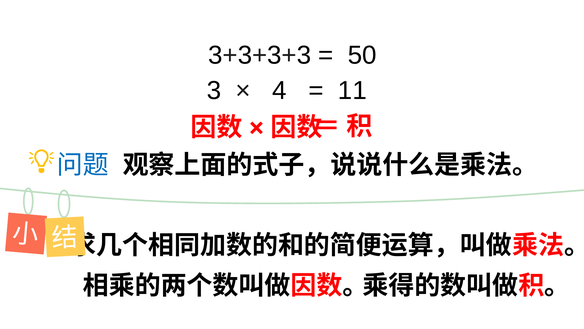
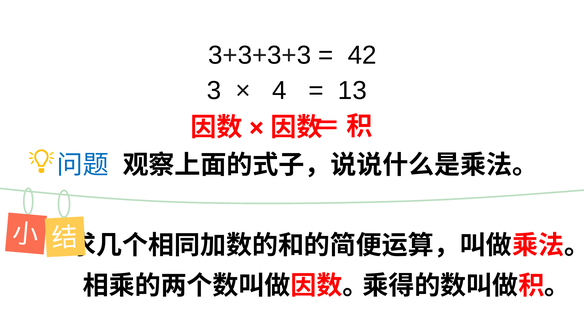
50: 50 -> 42 (362, 55)
11: 11 -> 13 (352, 91)
